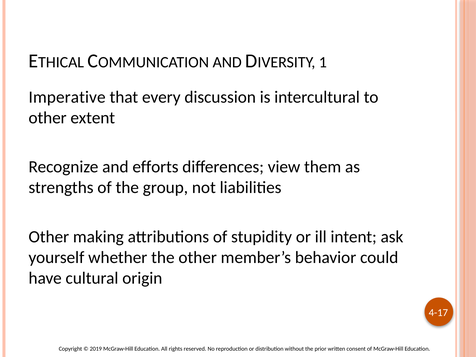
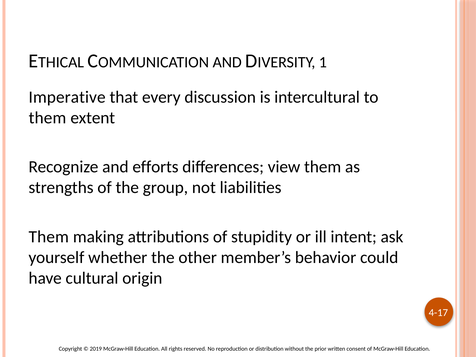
other: other -> them (47, 118)
Other: Other -> Them (49, 237)
